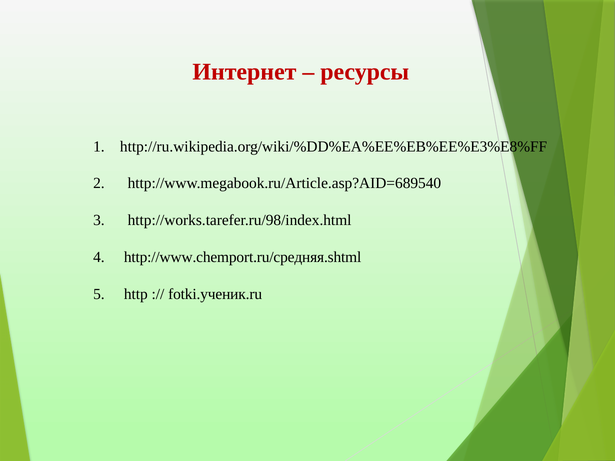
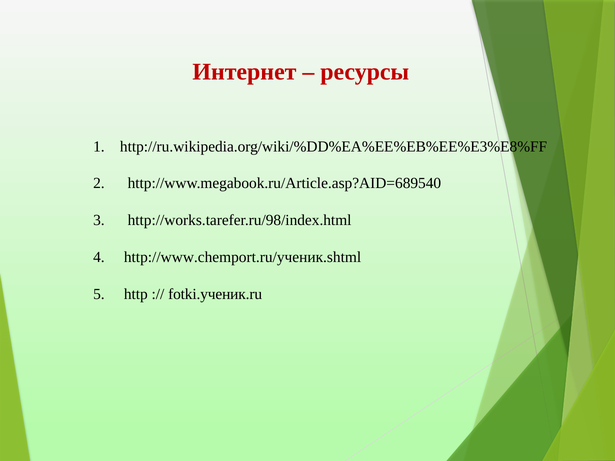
http://www.chemport.ru/средняя.shtml: http://www.chemport.ru/средняя.shtml -> http://www.chemport.ru/ученик.shtml (243, 257)
